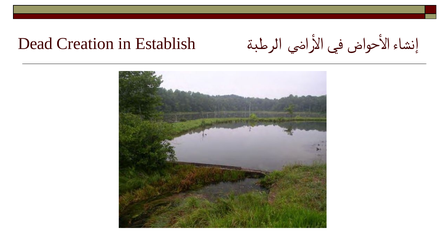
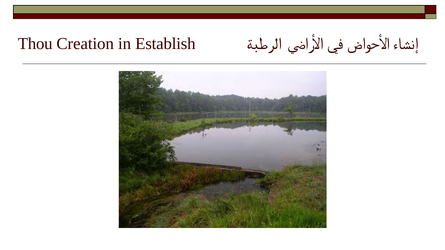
Dead: Dead -> Thou (35, 44)
